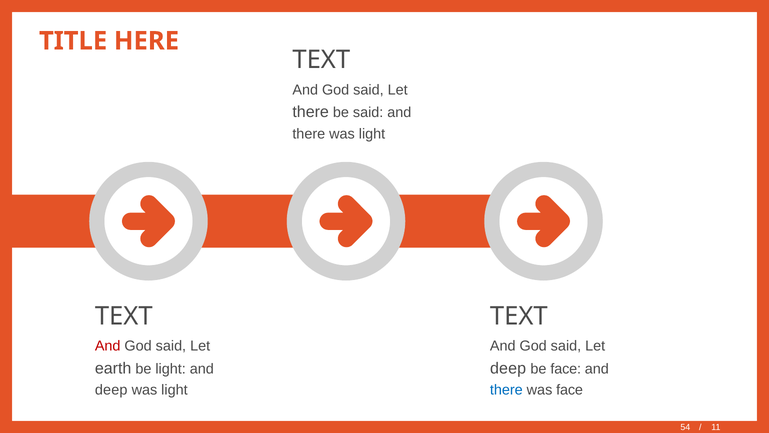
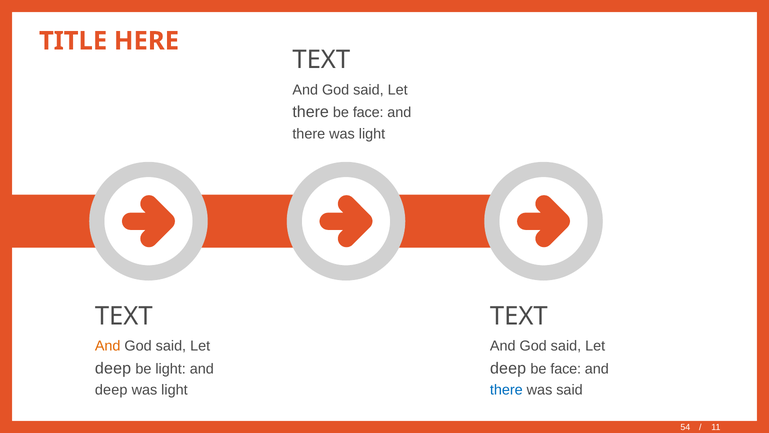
there be said: said -> face (368, 113)
And colour: red -> orange (108, 346)
earth: earth -> deep (113, 368)
was face: face -> said (570, 390)
